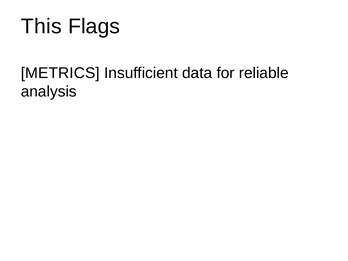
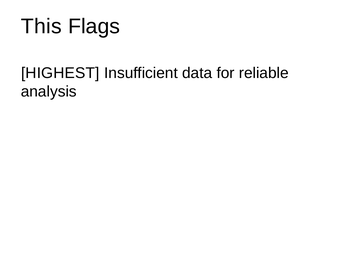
METRICS: METRICS -> HIGHEST (60, 73)
